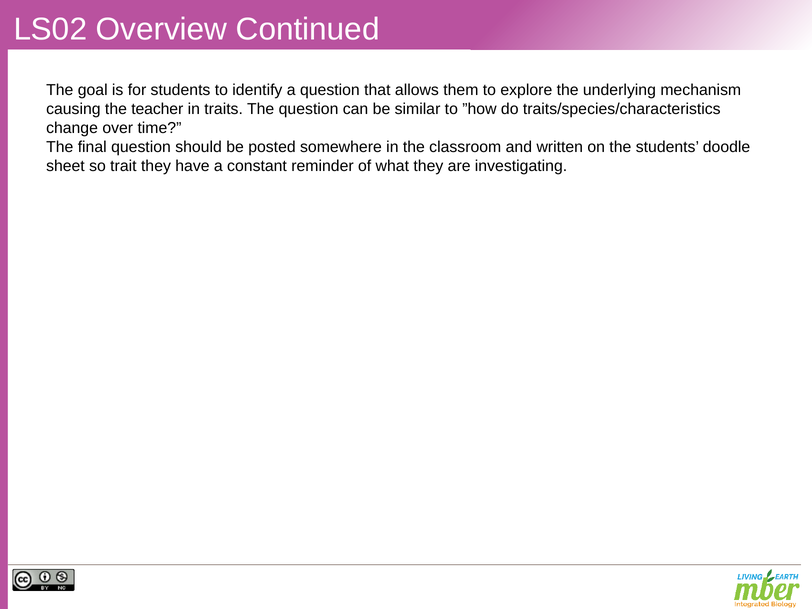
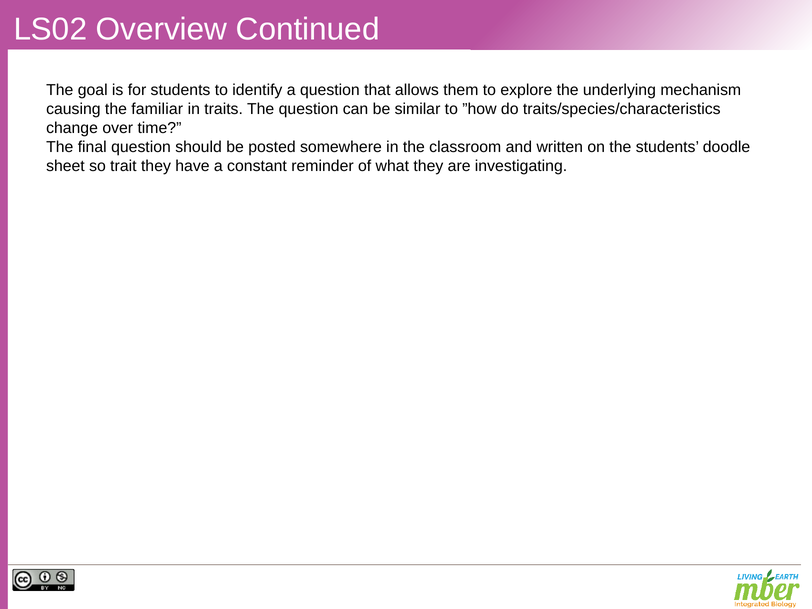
teacher: teacher -> familiar (157, 109)
